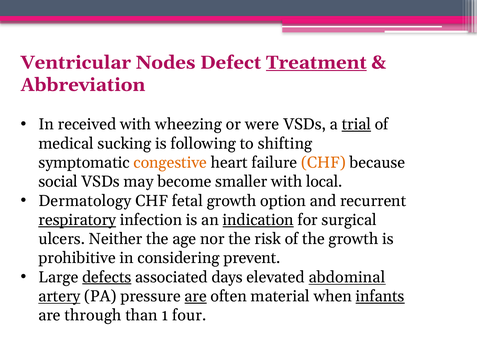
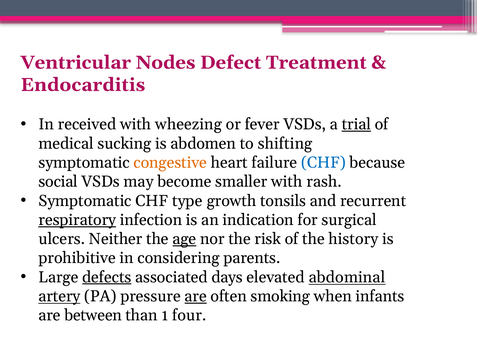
Treatment underline: present -> none (316, 62)
Abbreviation: Abbreviation -> Endocarditis (83, 85)
were: were -> fever (262, 124)
following: following -> abdomen (203, 143)
CHF colour: orange -> blue (323, 162)
local: local -> rash (324, 182)
Dermatology: Dermatology -> Symptomatic (85, 201)
fetal: fetal -> type (187, 201)
option: option -> tonsils (283, 201)
indication underline: present -> none (258, 220)
age underline: none -> present (184, 239)
the growth: growth -> history (353, 239)
prevent: prevent -> parents (252, 258)
material: material -> smoking (280, 296)
infants underline: present -> none (380, 296)
through: through -> between (93, 315)
